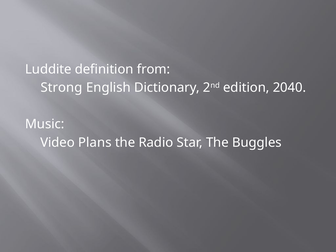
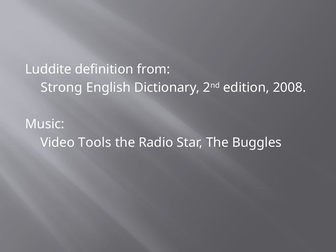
2040: 2040 -> 2008 (289, 88)
Plans: Plans -> Tools (95, 142)
